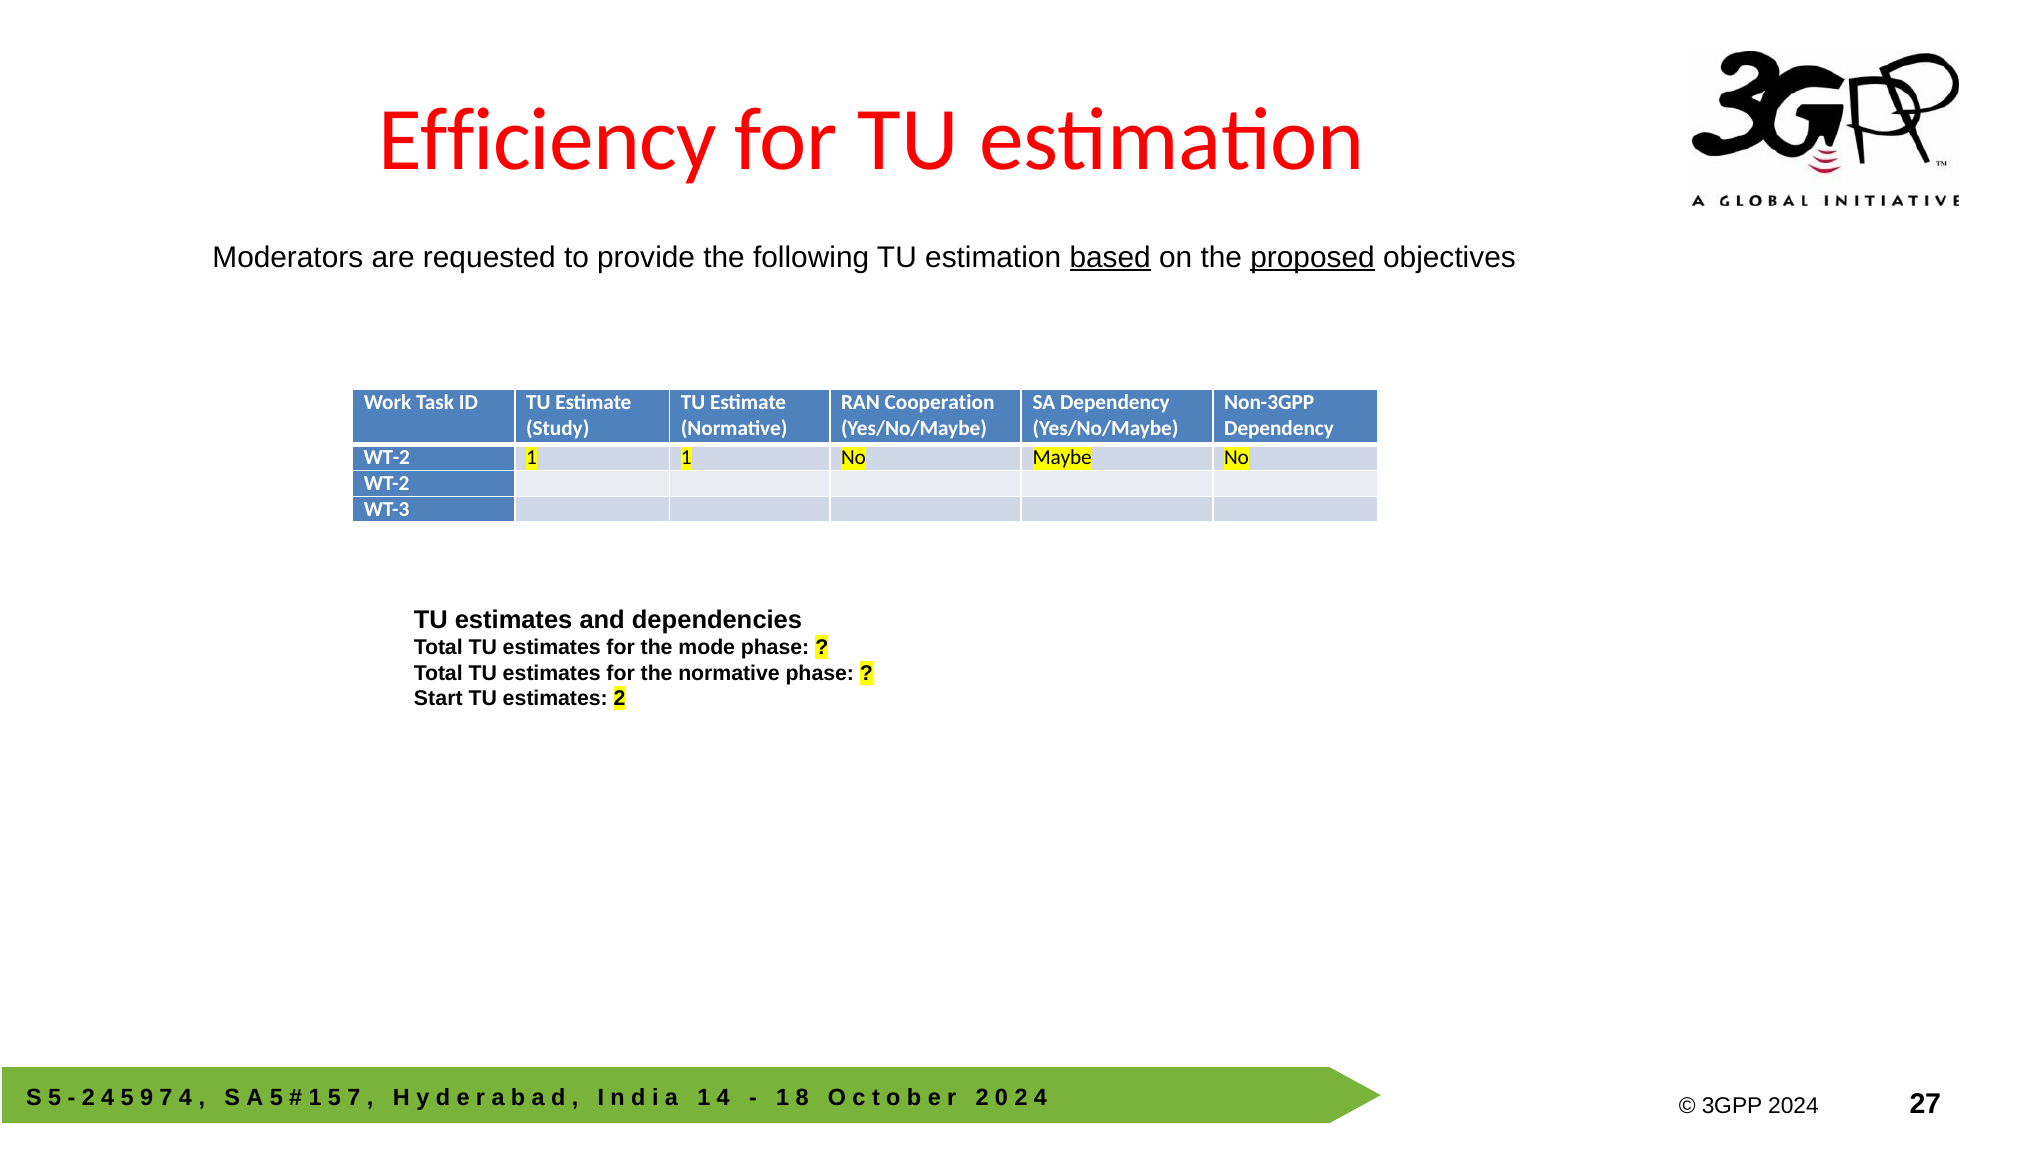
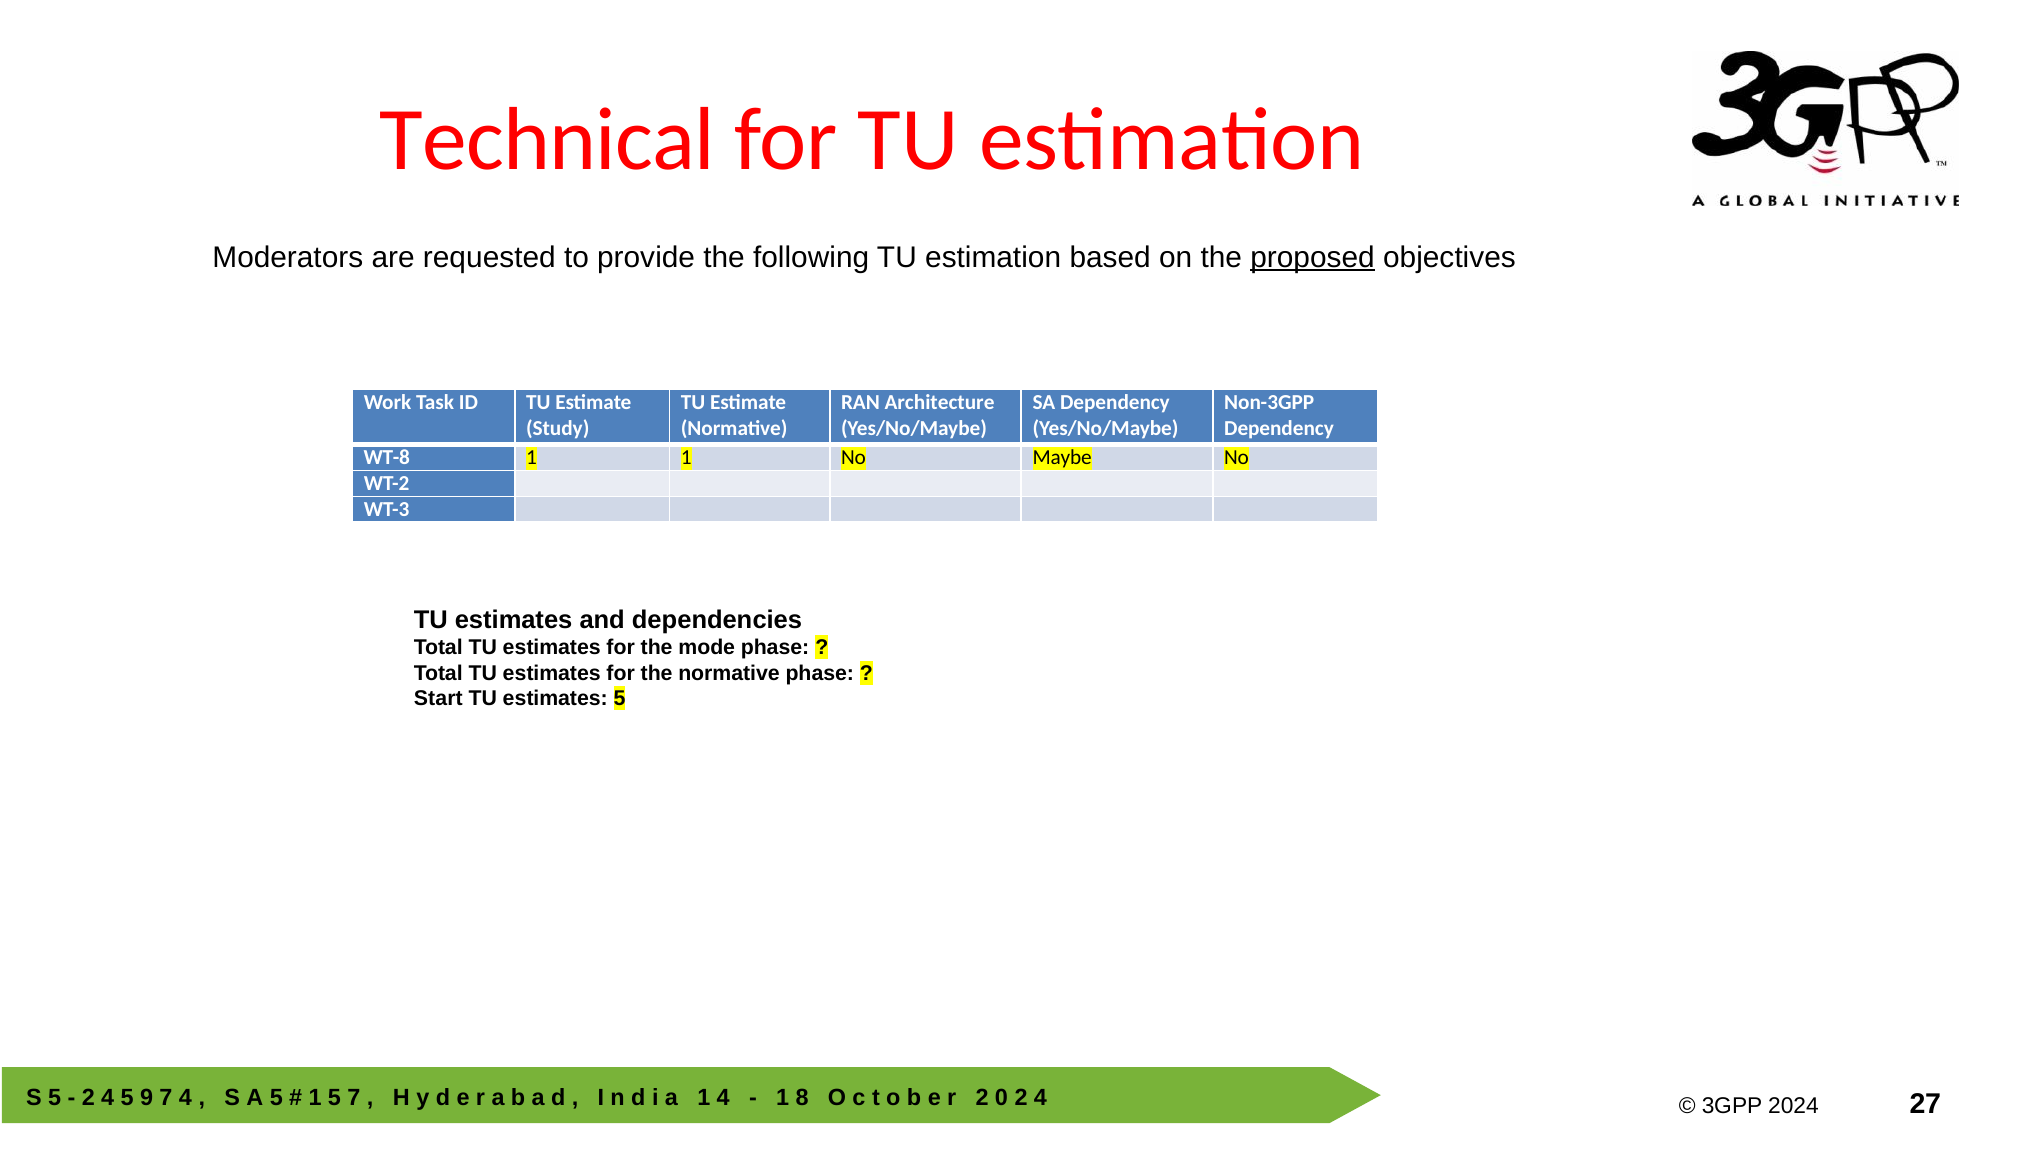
Efficiency: Efficiency -> Technical (547, 140)
based underline: present -> none (1110, 257)
Cooperation: Cooperation -> Architecture (939, 402)
WT-2: WT-2 -> WT-8 (387, 458)
estimates 2: 2 -> 5 (620, 699)
